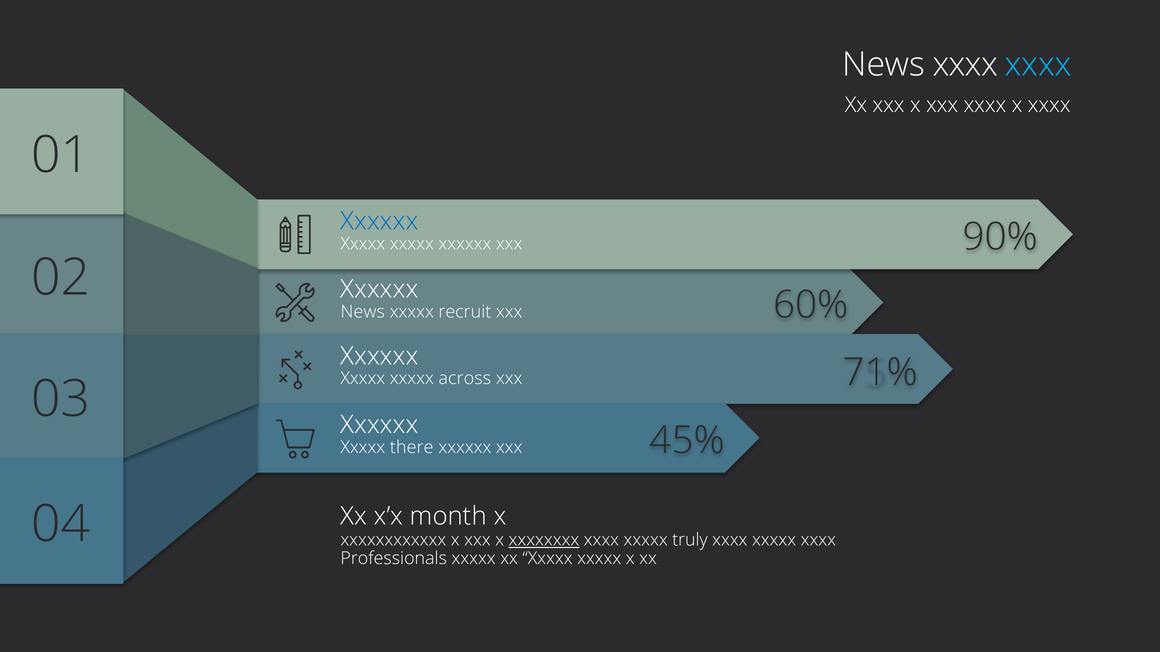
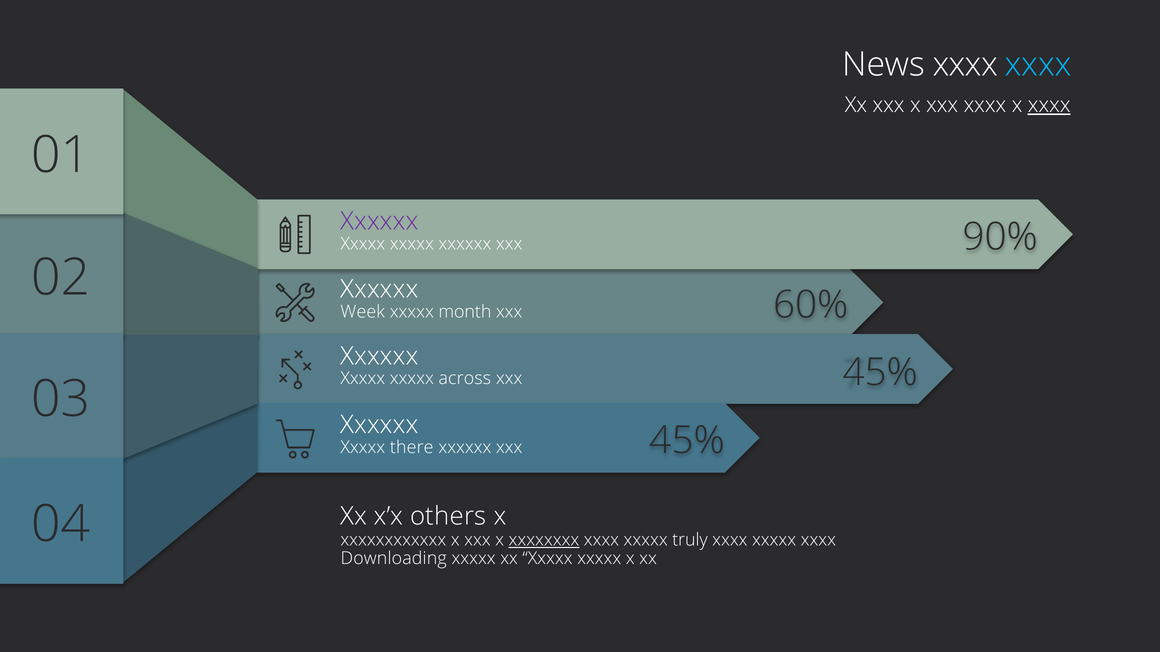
xxxx underline: none -> present (1049, 105)
Xxxxxx colour: blue -> purple (379, 222)
News: News -> Week (363, 312)
recruit: recruit -> month (465, 312)
71%: 71% -> 45% (880, 373)
month: month -> others (448, 517)
Professionals: Professionals -> Downloading (394, 559)
